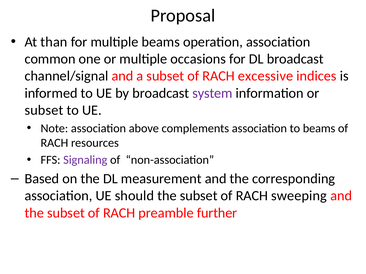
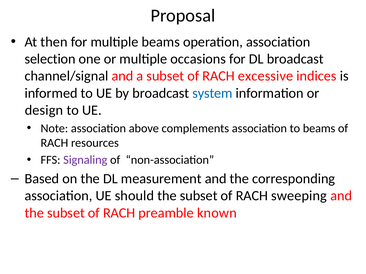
than: than -> then (54, 42)
common: common -> selection (50, 59)
system colour: purple -> blue (212, 93)
subset: subset -> design (44, 110)
further: further -> known (217, 213)
